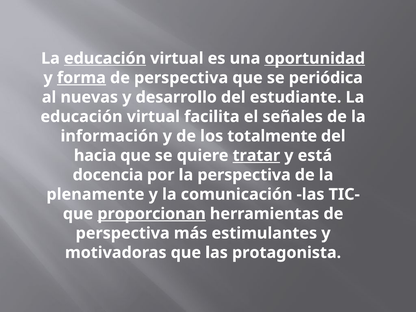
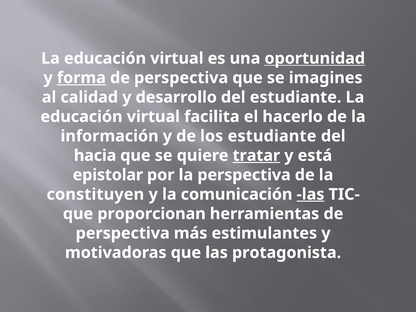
educación underline: present -> none (105, 58)
periódica: periódica -> imagines (326, 78)
nuevas: nuevas -> calidad (89, 97)
señales: señales -> hacerlo (293, 117)
los totalmente: totalmente -> estudiante (272, 136)
docencia: docencia -> epistolar (108, 175)
plenamente: plenamente -> constituyen (95, 194)
las underline: none -> present (311, 194)
proporcionan underline: present -> none (152, 214)
